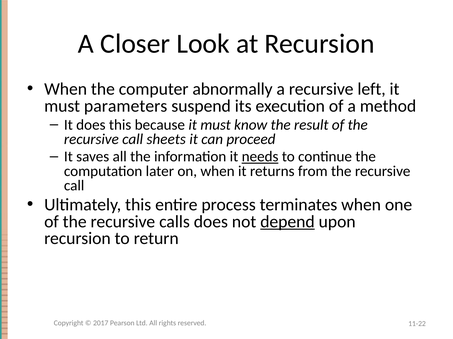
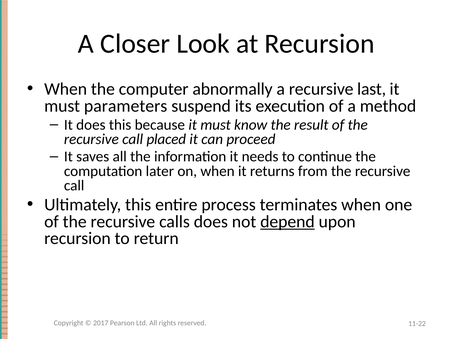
left: left -> last (372, 89)
sheets: sheets -> placed (166, 140)
needs underline: present -> none (260, 157)
